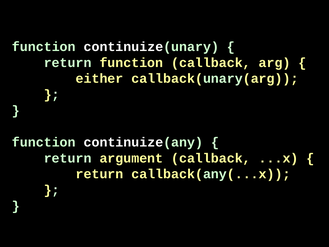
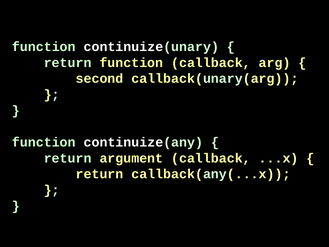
either: either -> second (100, 78)
